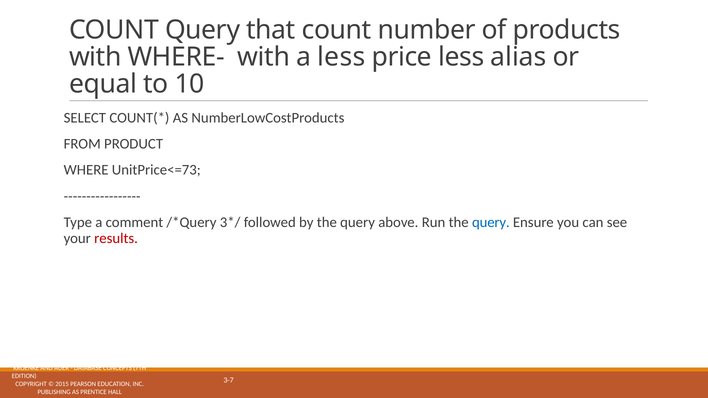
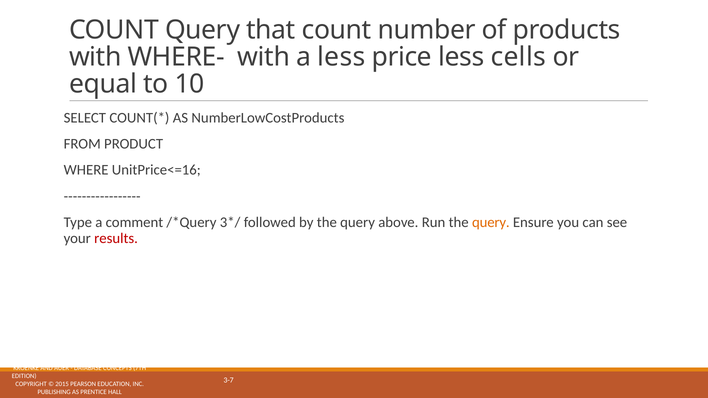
alias: alias -> cells (518, 57)
UnitPrice<=73: UnitPrice<=73 -> UnitPrice<=16 (156, 170)
query colour: blue -> orange (491, 223)
